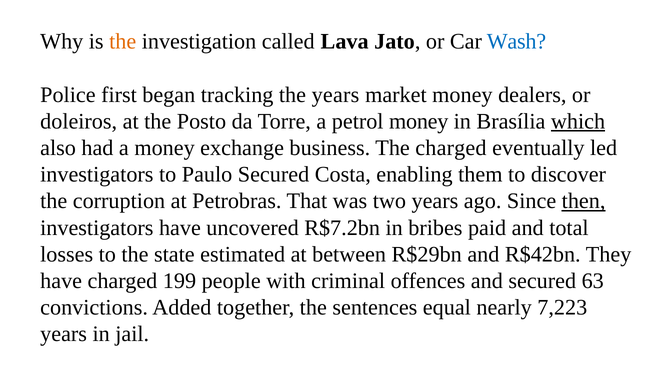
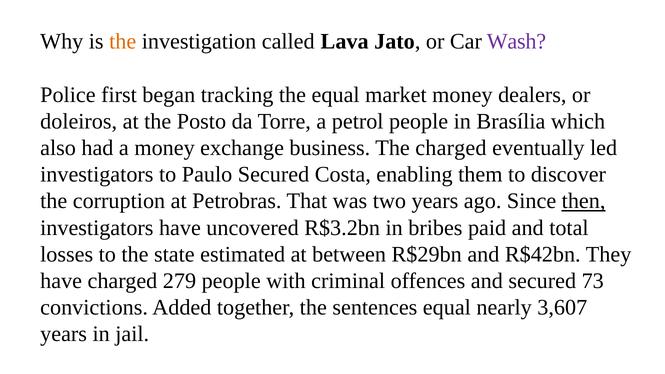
Wash colour: blue -> purple (516, 42)
the years: years -> equal (336, 95)
petrol money: money -> people (419, 121)
which underline: present -> none (578, 121)
R$7.2bn: R$7.2bn -> R$3.2bn (342, 228)
199: 199 -> 279 (179, 281)
63: 63 -> 73 (593, 281)
7,223: 7,223 -> 3,607 (562, 308)
